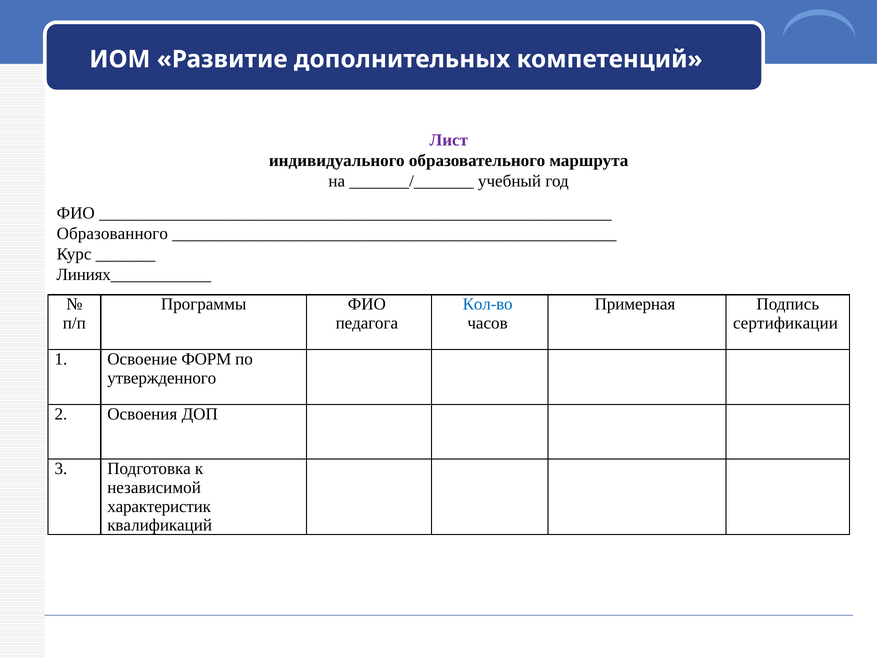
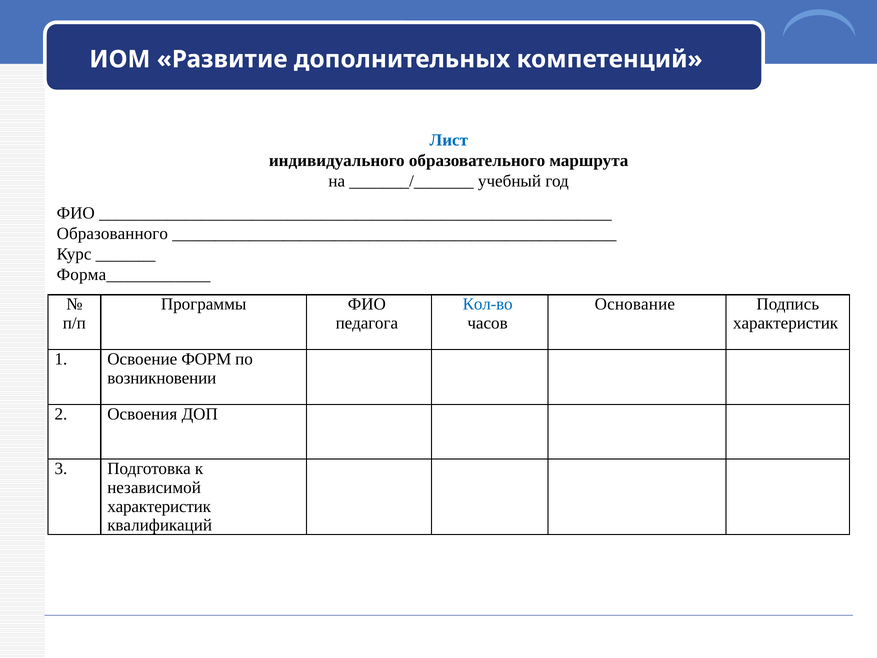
Лист colour: purple -> blue (449, 140)
Линиях____________: Линиях____________ -> Форма____________ (134, 274)
Примерная: Примерная -> Основание (635, 304)
сертификации: сертификации -> характеристик (786, 323)
утвержденного: утвержденного -> возникновении (162, 378)
